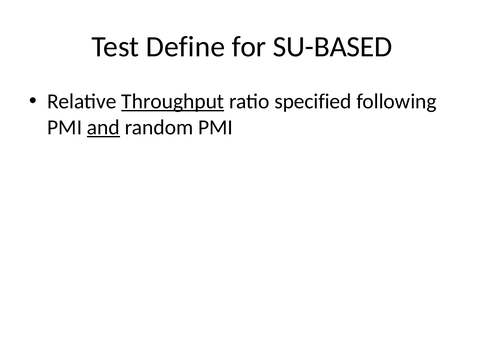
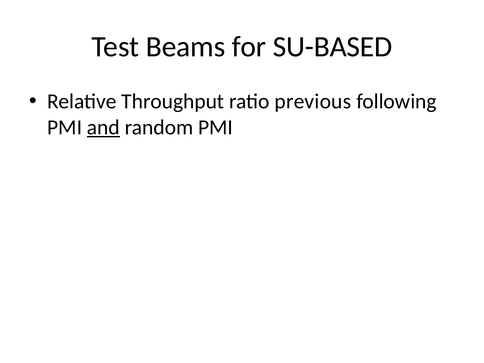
Define: Define -> Beams (186, 47)
Throughput underline: present -> none (173, 102)
specified: specified -> previous (313, 102)
